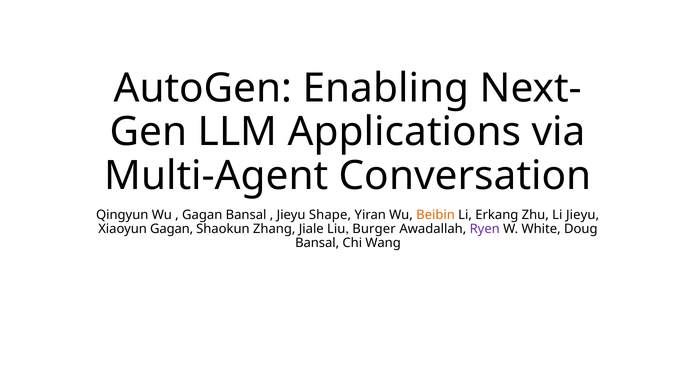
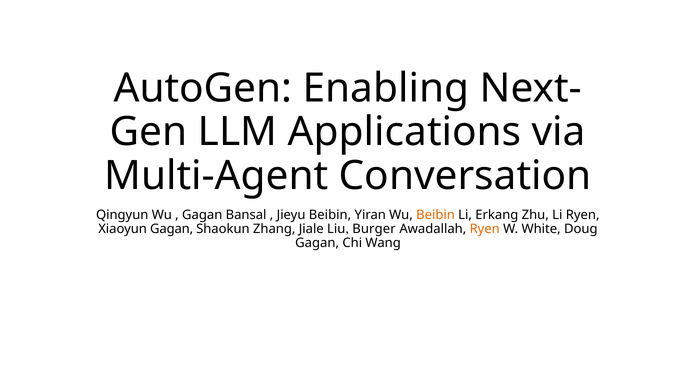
Jieyu Shape: Shape -> Beibin (330, 215)
Li Jieyu: Jieyu -> Ryen (583, 215)
Ryen colour: purple -> orange (485, 229)
Bansal: Bansal -> Gagan (317, 243)
